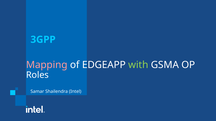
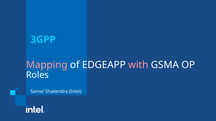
with colour: light green -> pink (138, 65)
